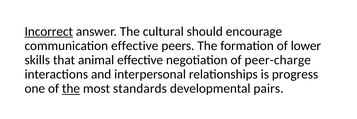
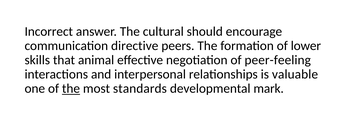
Incorrect underline: present -> none (49, 31)
communication effective: effective -> directive (135, 46)
peer-charge: peer-charge -> peer-feeling (278, 60)
progress: progress -> valuable (295, 74)
pairs: pairs -> mark (269, 89)
